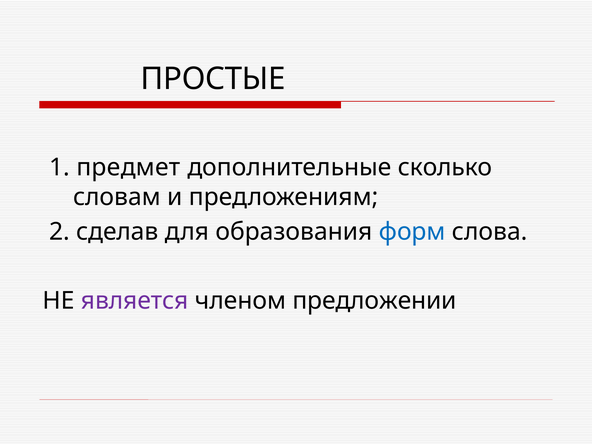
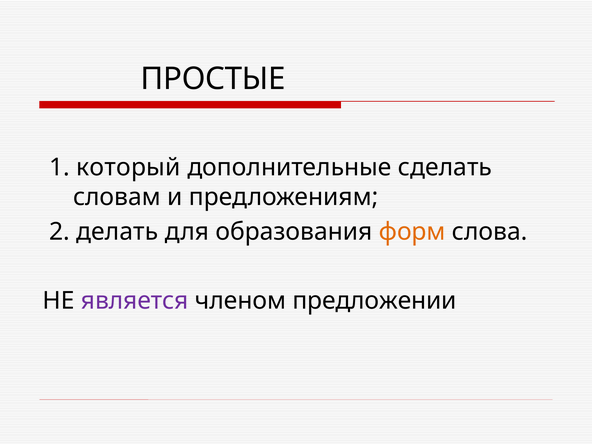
предмет: предмет -> который (128, 167)
сколько: сколько -> сделать (445, 167)
сделав: сделав -> делать (117, 232)
форм colour: blue -> orange (412, 232)
